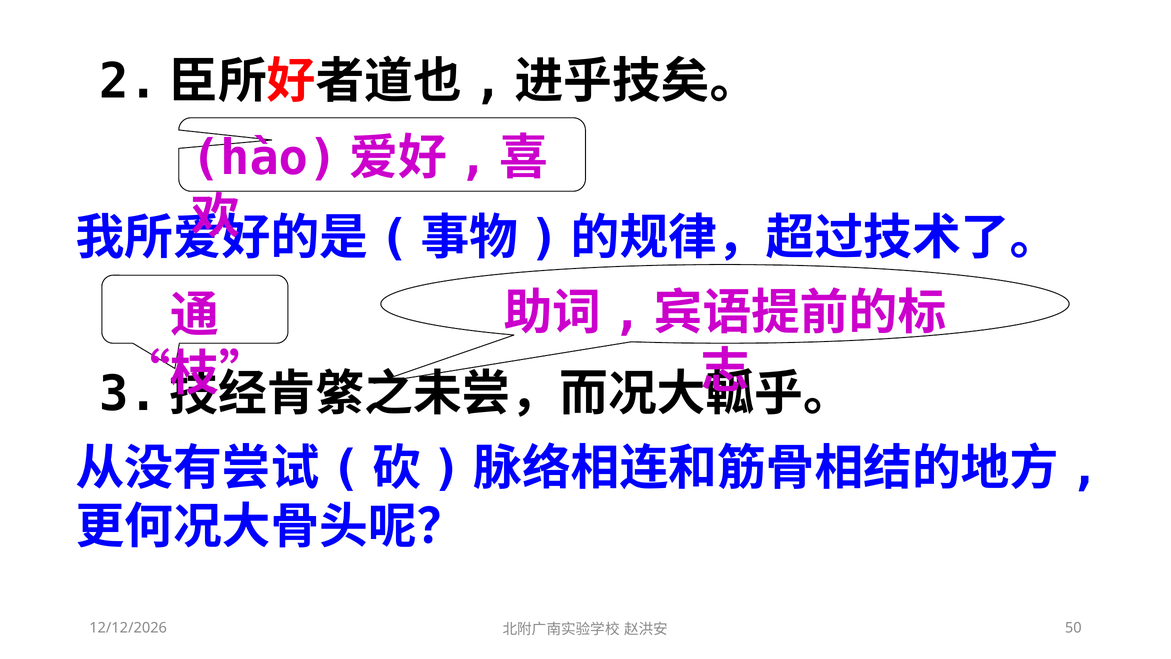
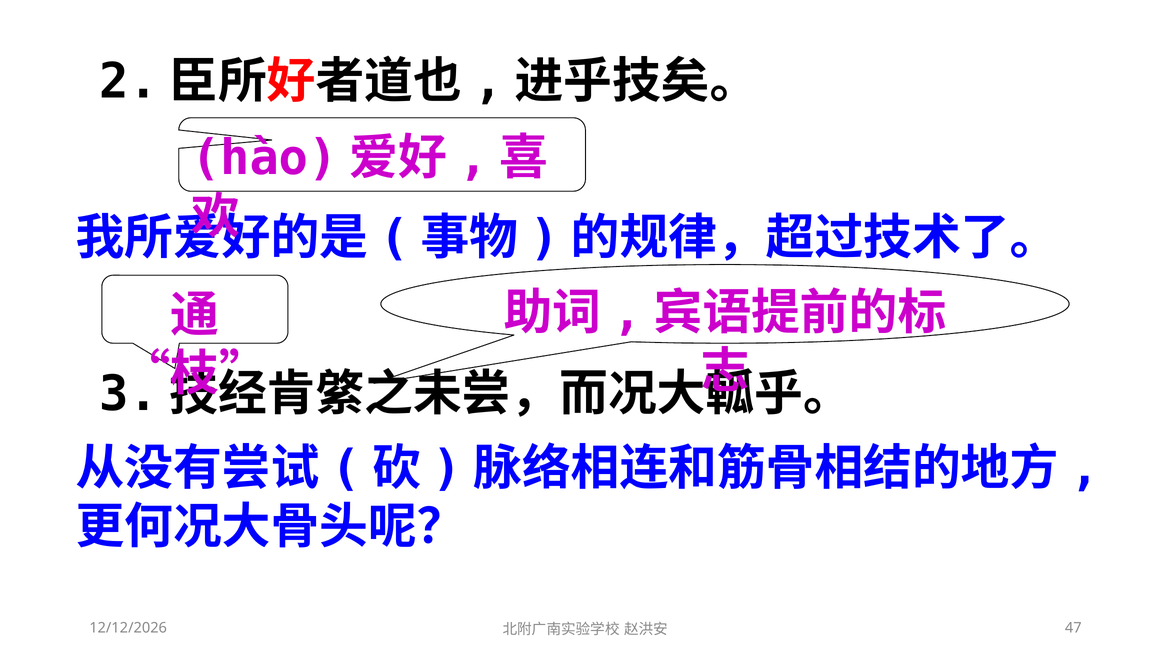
50: 50 -> 47 (1073, 628)
